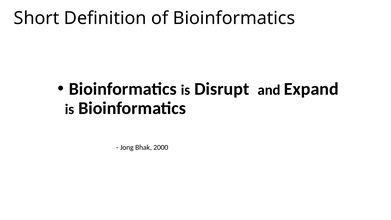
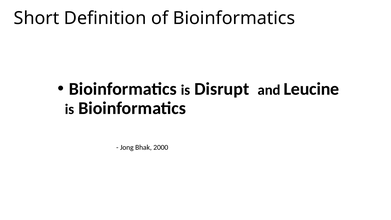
Expand: Expand -> Leucine (311, 89)
